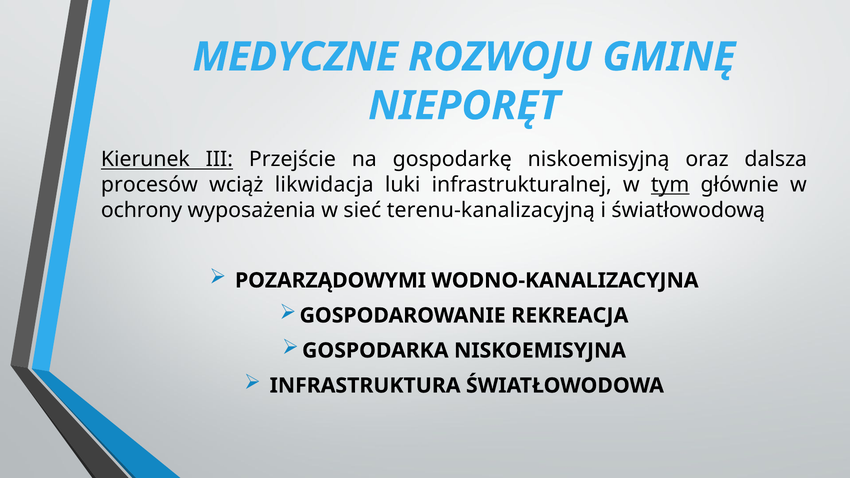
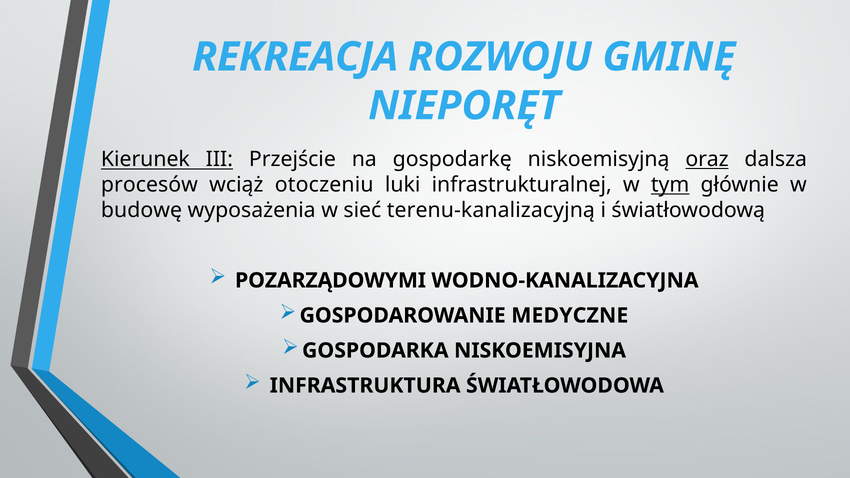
MEDYCZNE: MEDYCZNE -> REKREACJA (295, 57)
oraz underline: none -> present (707, 159)
likwidacja: likwidacja -> otoczeniu (324, 185)
ochrony: ochrony -> budowę (141, 210)
REKREACJA: REKREACJA -> MEDYCZNE (570, 316)
